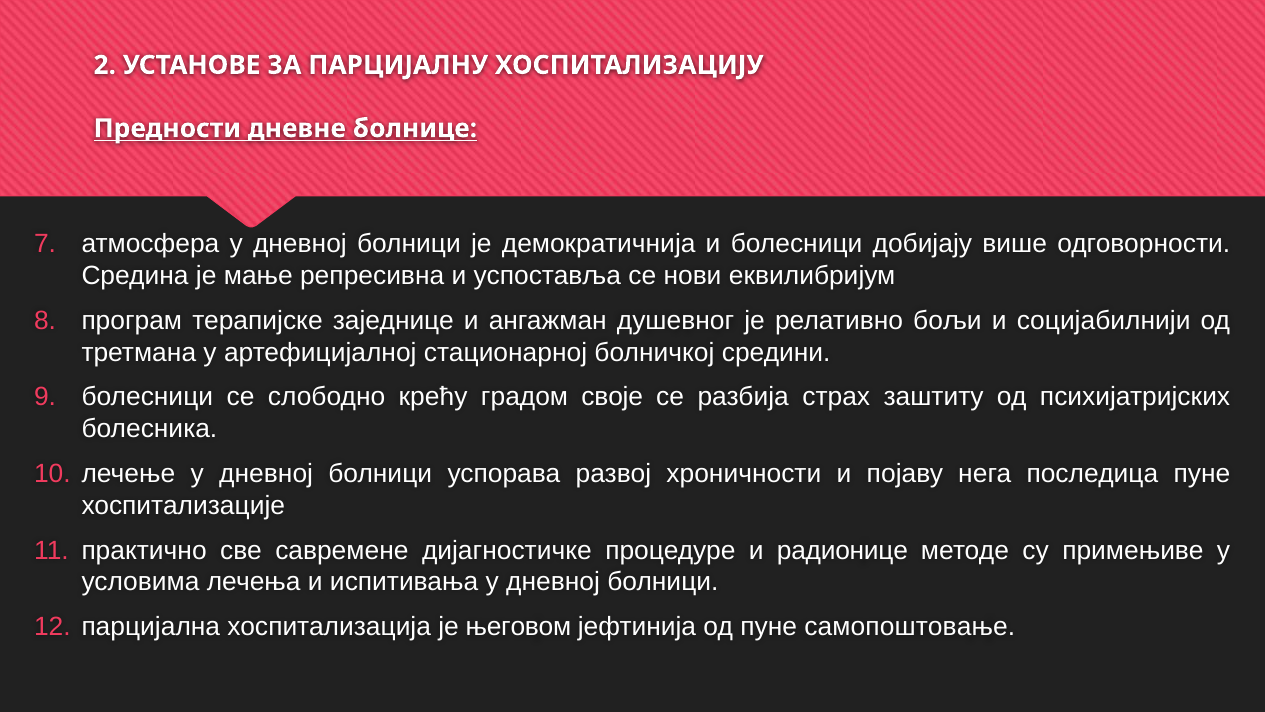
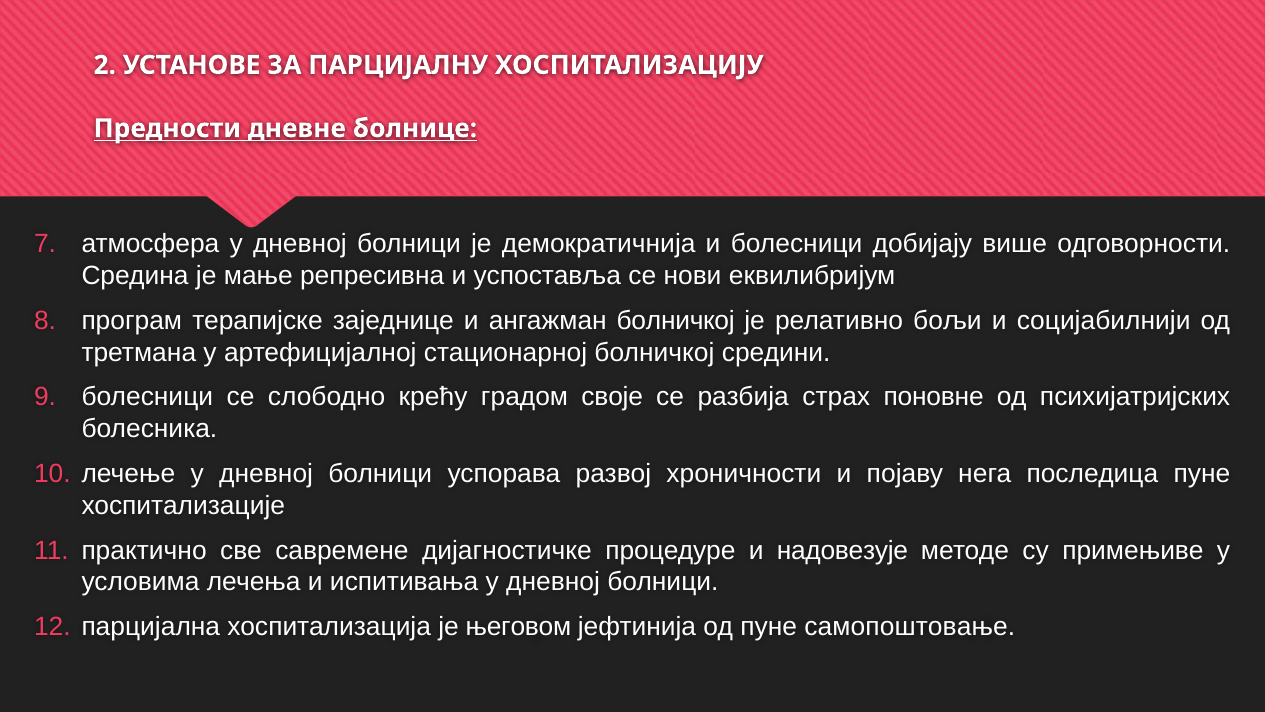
ангажман душевног: душевног -> болничкој (676, 320)
заштиту: заштиту -> поновне (934, 397)
радионице: радионице -> надовезује (842, 550)
